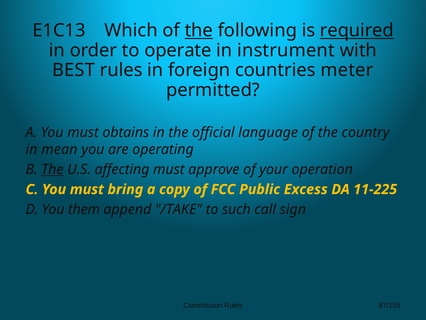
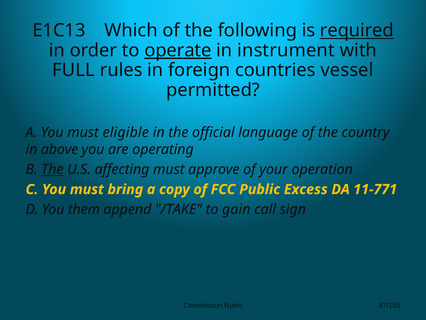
the underline: present -> none (199, 31)
operate underline: none -> present (178, 50)
BEST: BEST -> FULL (73, 70)
meter: meter -> vessel (347, 70)
obtains: obtains -> eligible (126, 132)
mean: mean -> above (60, 149)
11-225: 11-225 -> 11-771 (375, 189)
such: such -> gain (236, 209)
